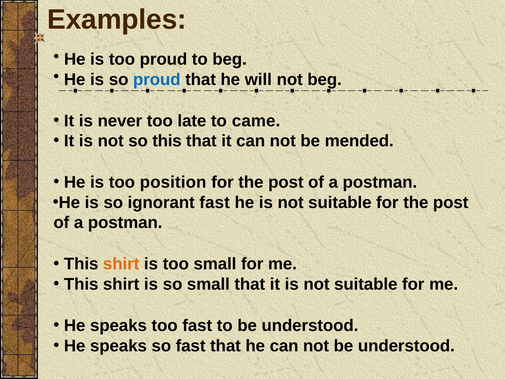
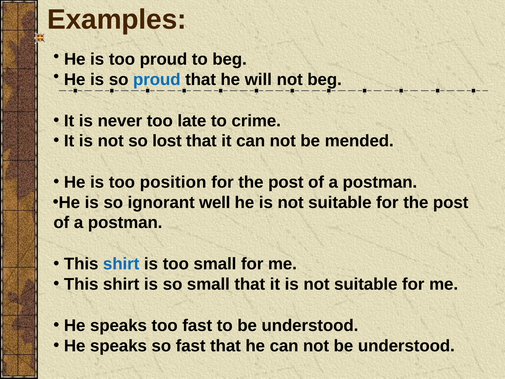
came: came -> crime (256, 121)
so this: this -> lost (167, 141)
ignorant fast: fast -> well (215, 202)
shirt colour: orange -> blue (121, 264)
